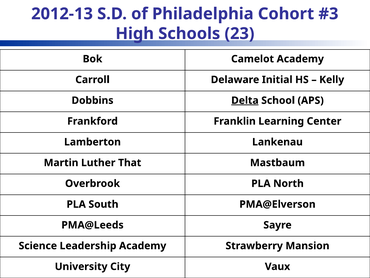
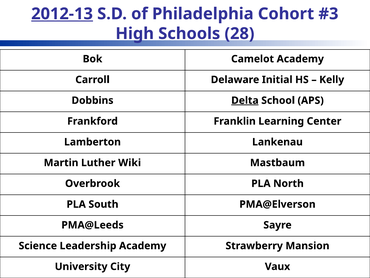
2012-13 underline: none -> present (62, 14)
23: 23 -> 28 (239, 34)
That: That -> Wiki (130, 162)
